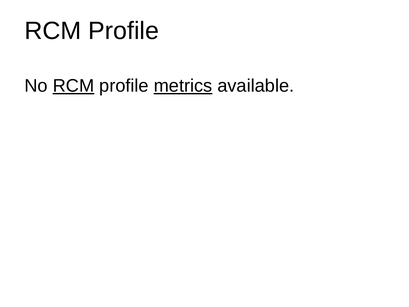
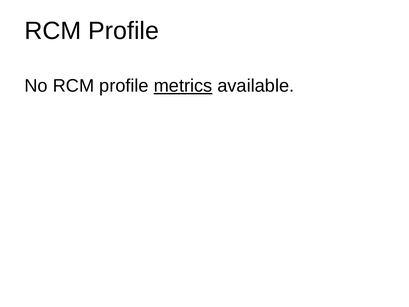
RCM underline: present -> none (73, 86)
